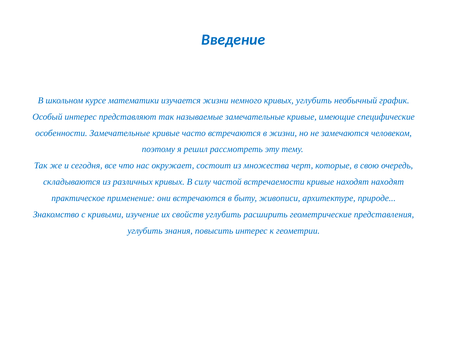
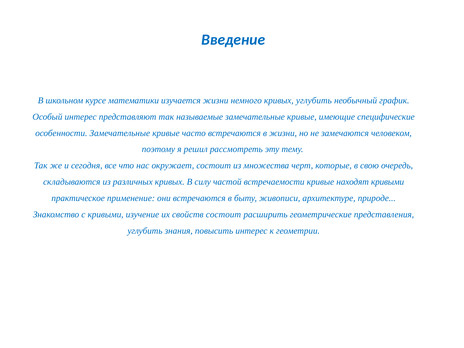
находят находят: находят -> кривыми (388, 182)
свойств углубить: углубить -> состоит (223, 214)
